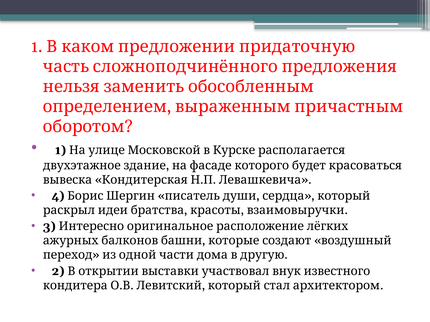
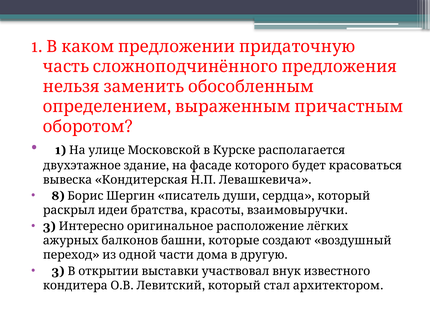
4: 4 -> 8 (58, 196)
2: 2 -> 3 (58, 272)
